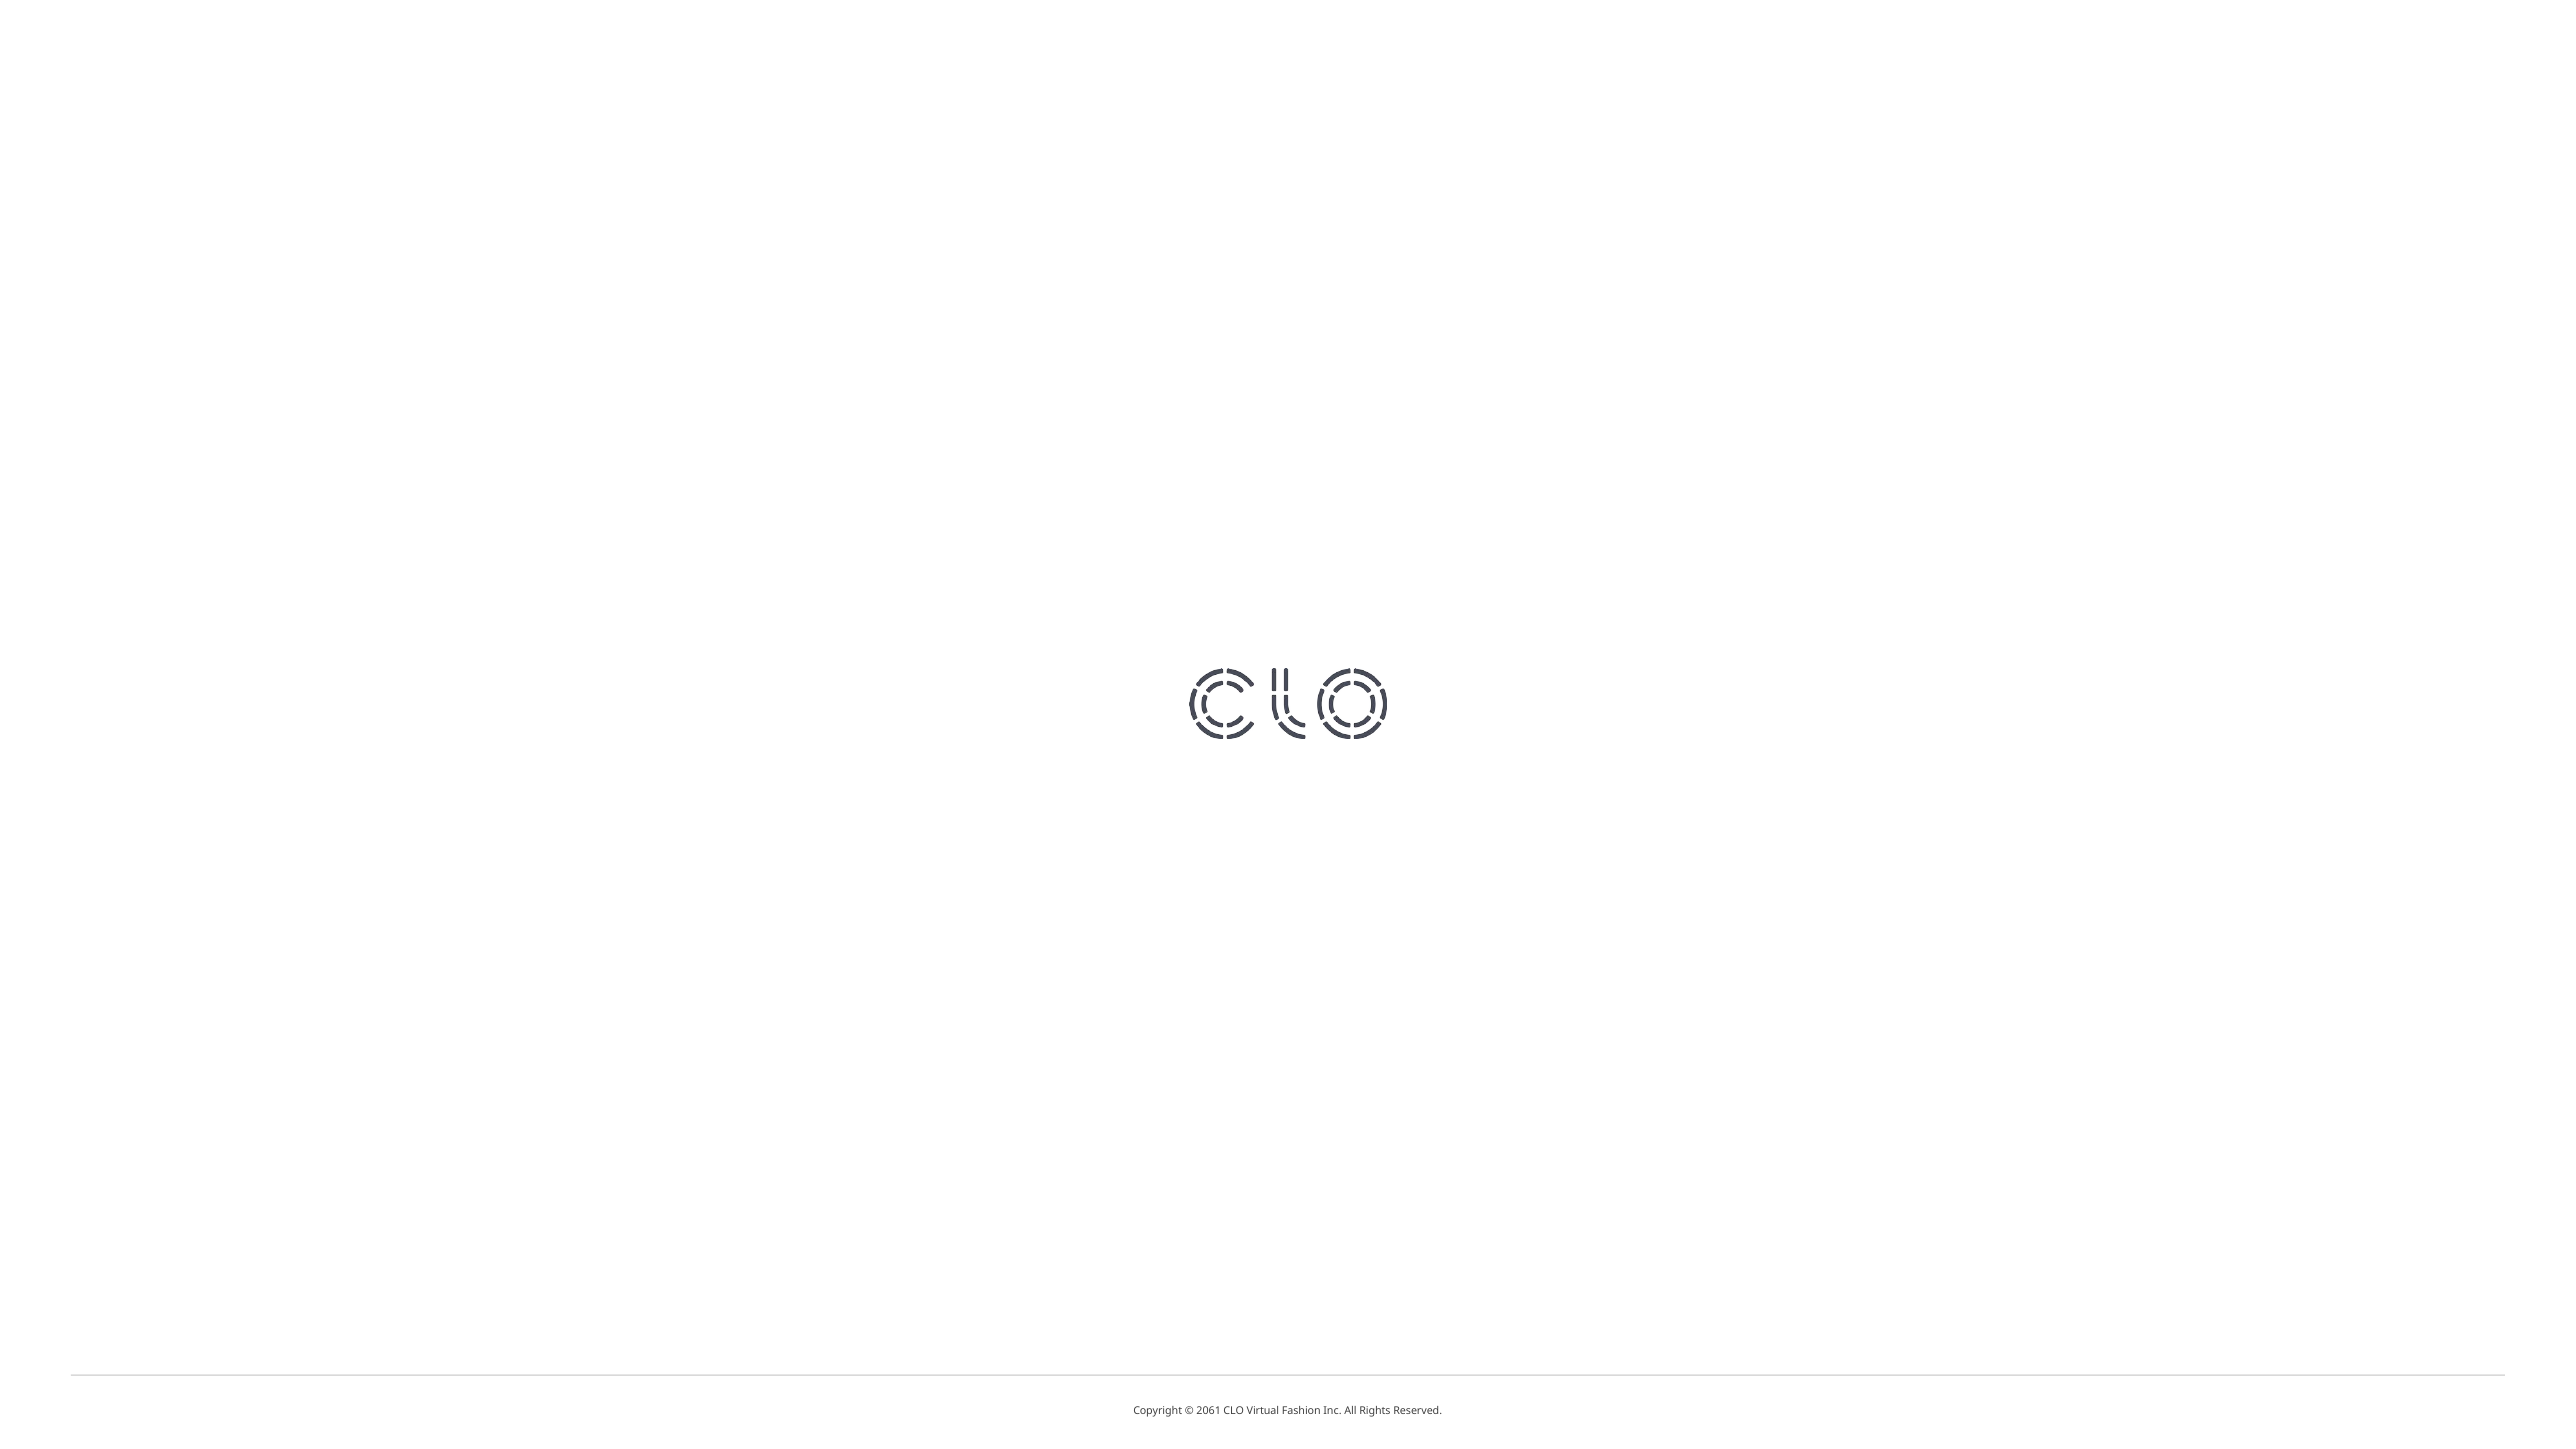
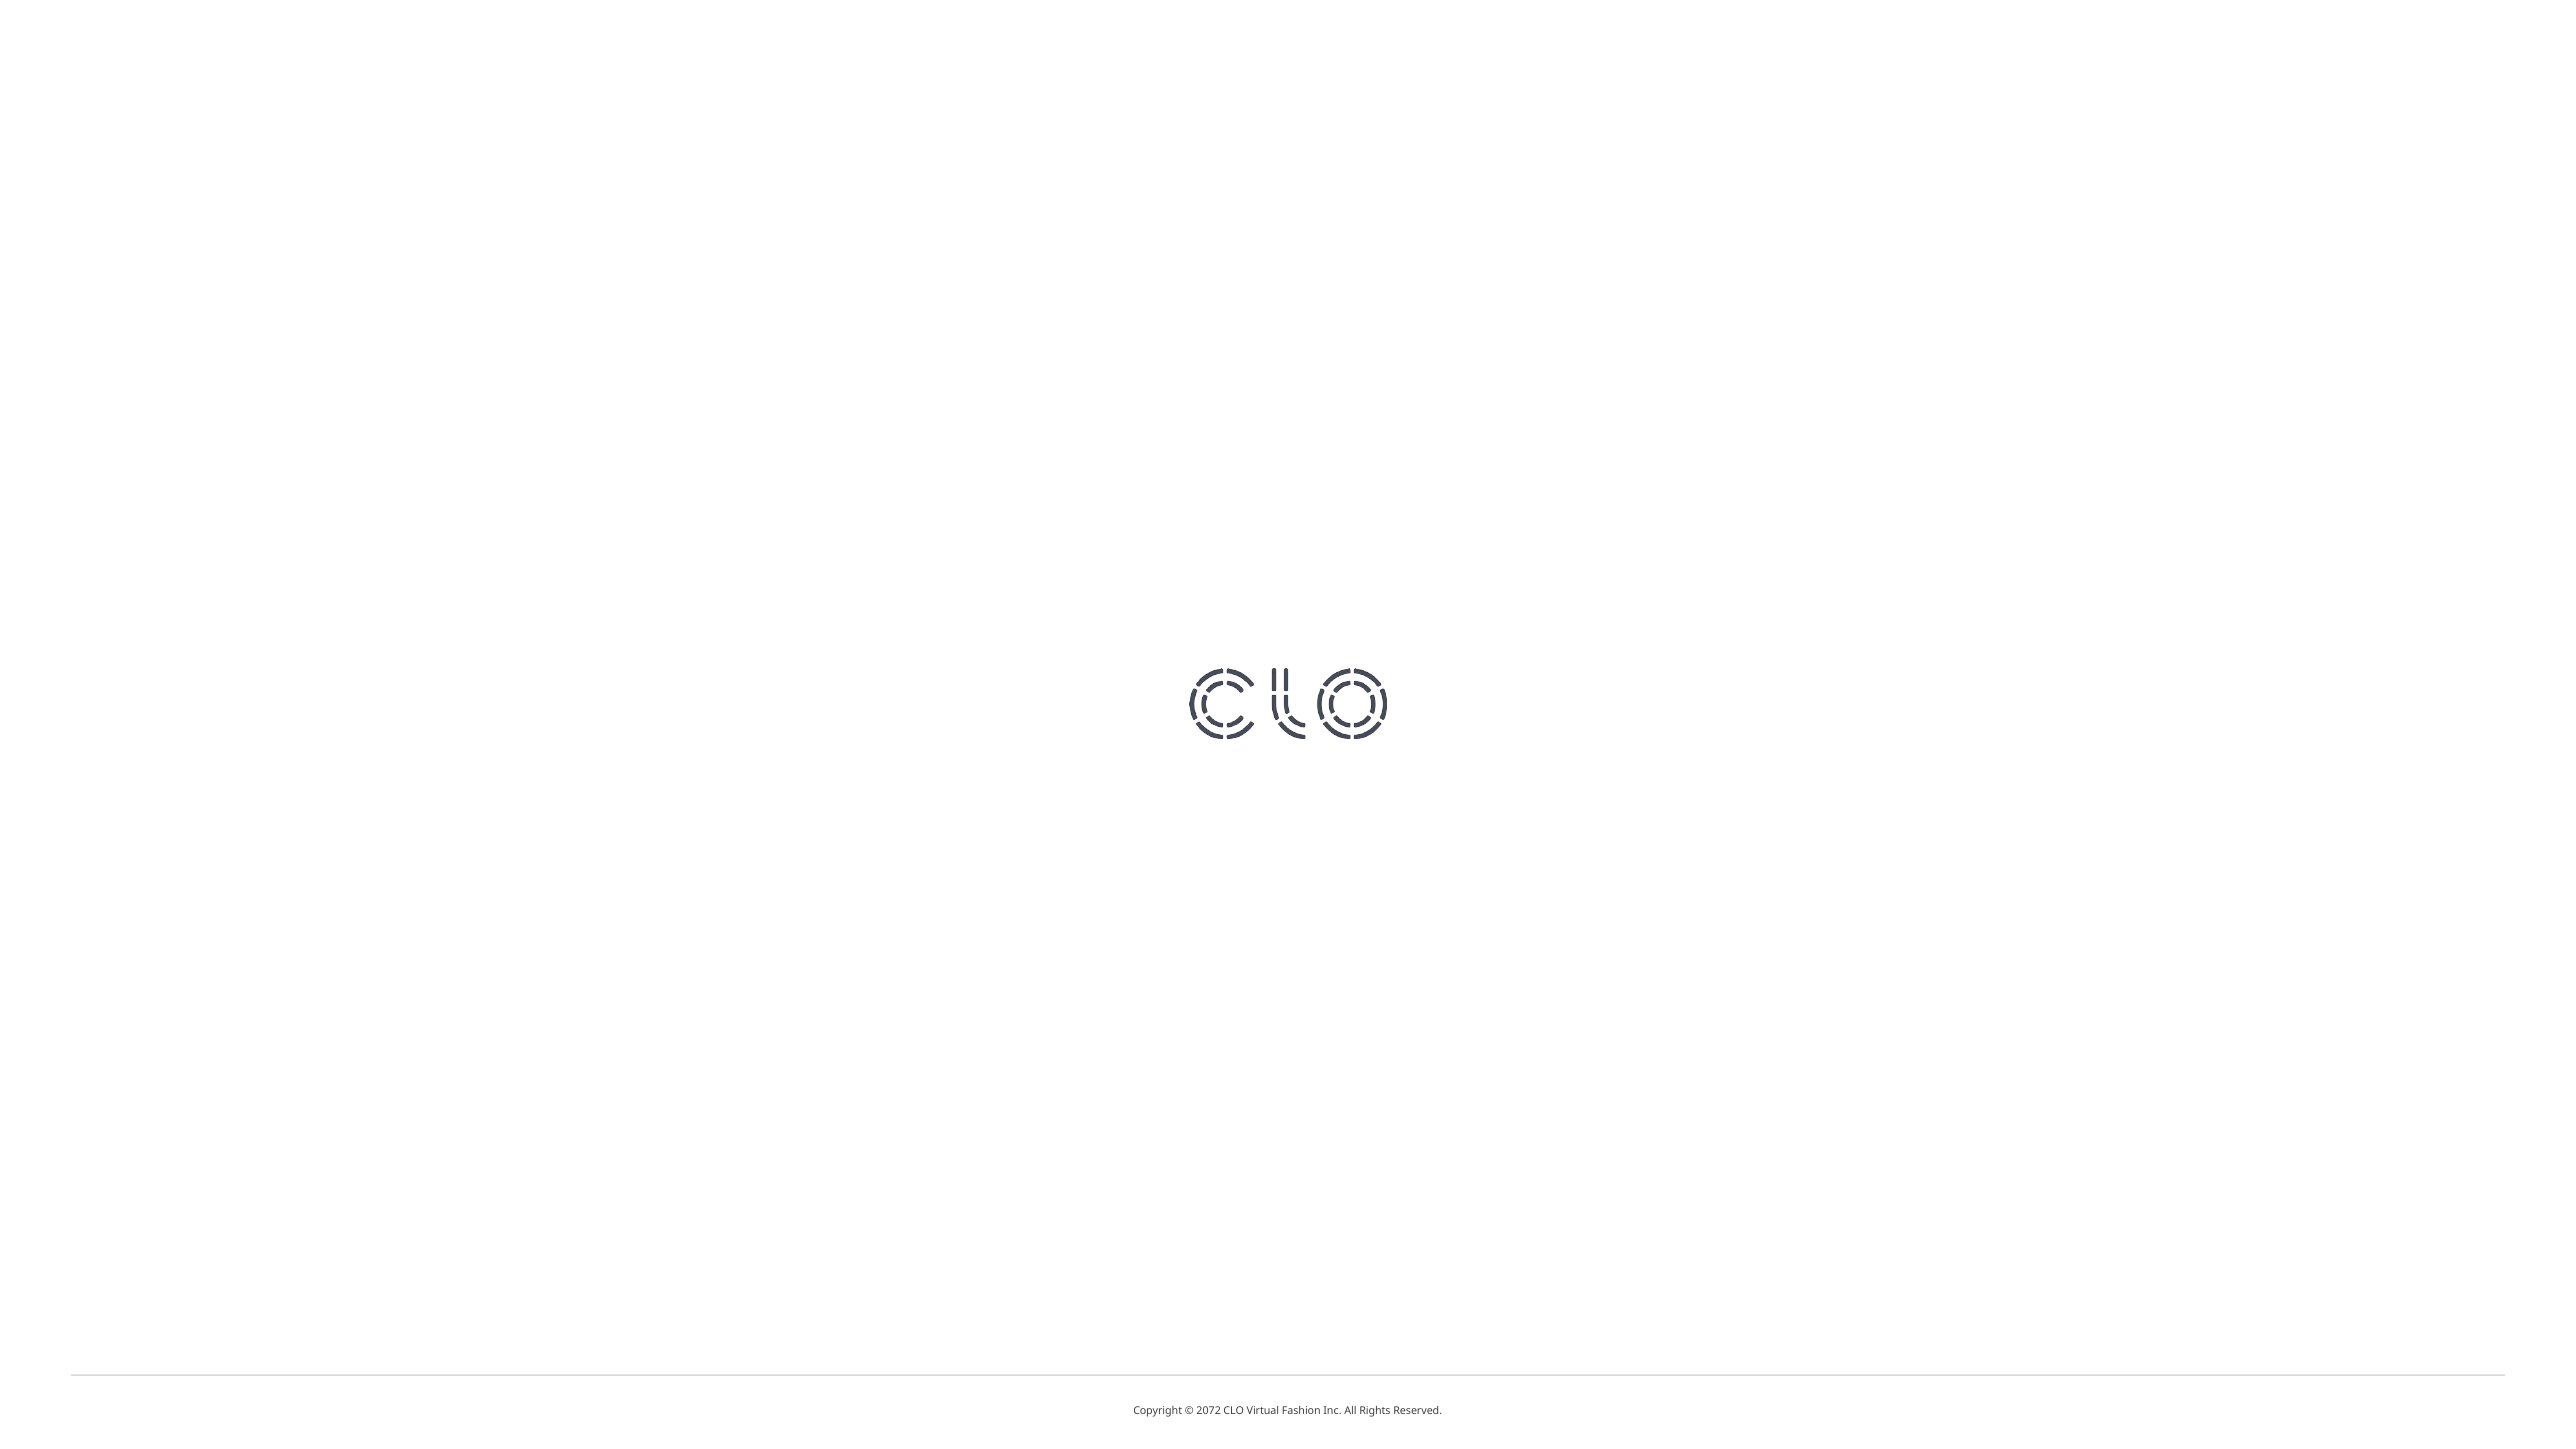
2061: 2061 -> 2072 (1209, 1411)
